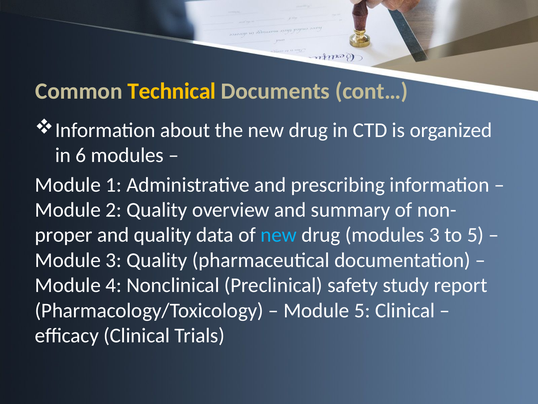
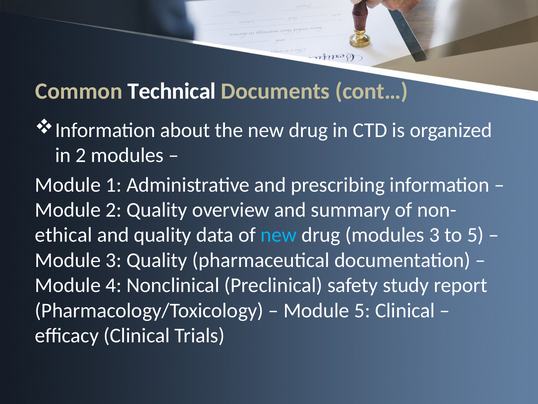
Technical colour: yellow -> white (172, 91)
in 6: 6 -> 2 (81, 155)
proper: proper -> ethical (64, 235)
